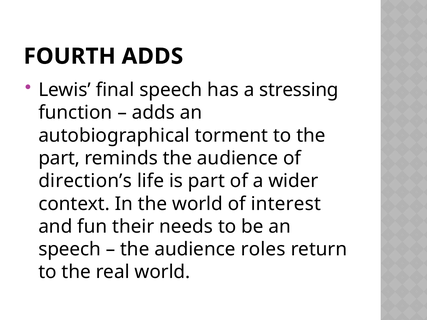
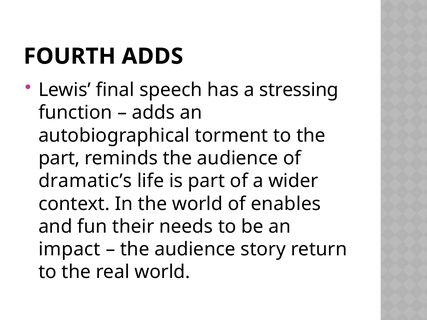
direction’s: direction’s -> dramatic’s (85, 181)
interest: interest -> enables (286, 204)
speech: speech -> impact (69, 249)
roles: roles -> story (263, 249)
